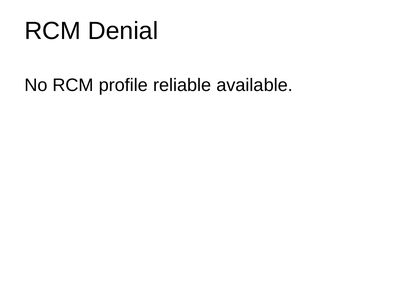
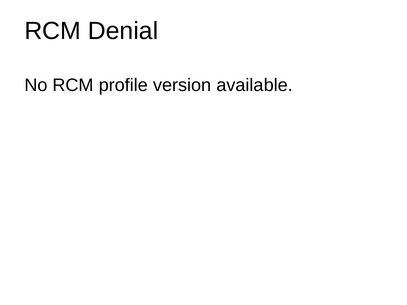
reliable: reliable -> version (182, 85)
